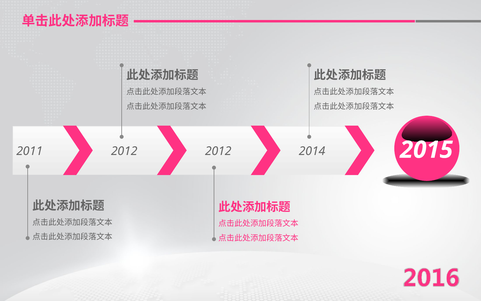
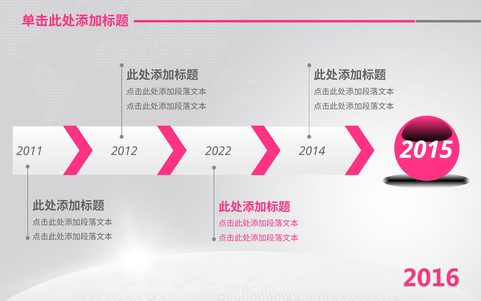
2012 2012: 2012 -> 2022 (218, 151)
